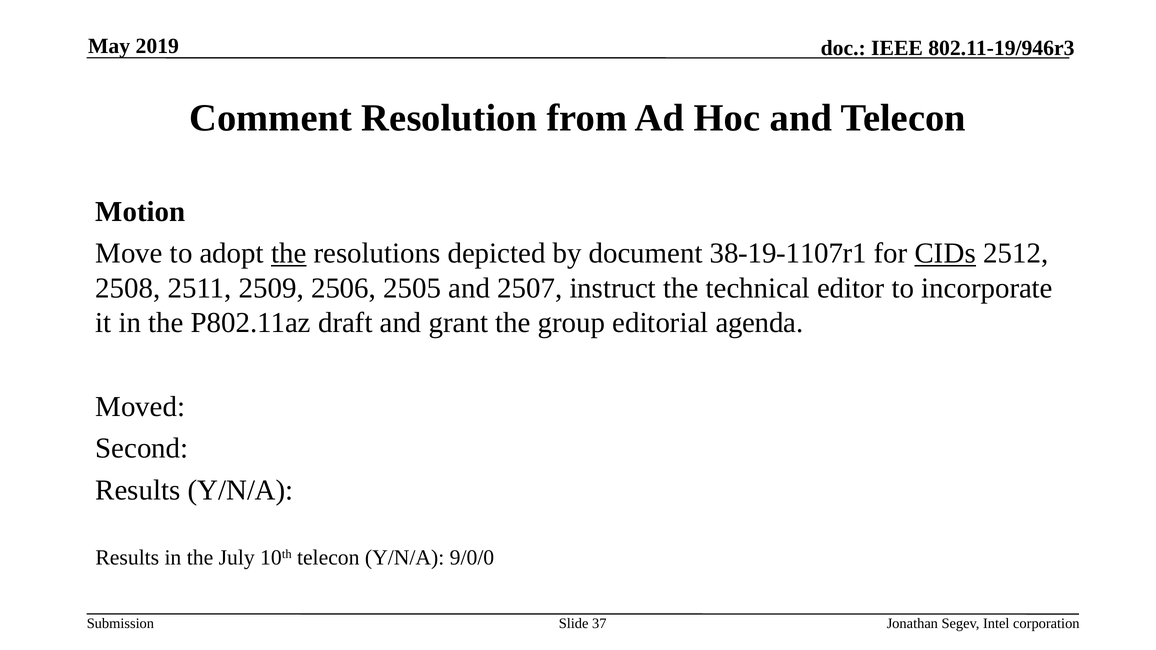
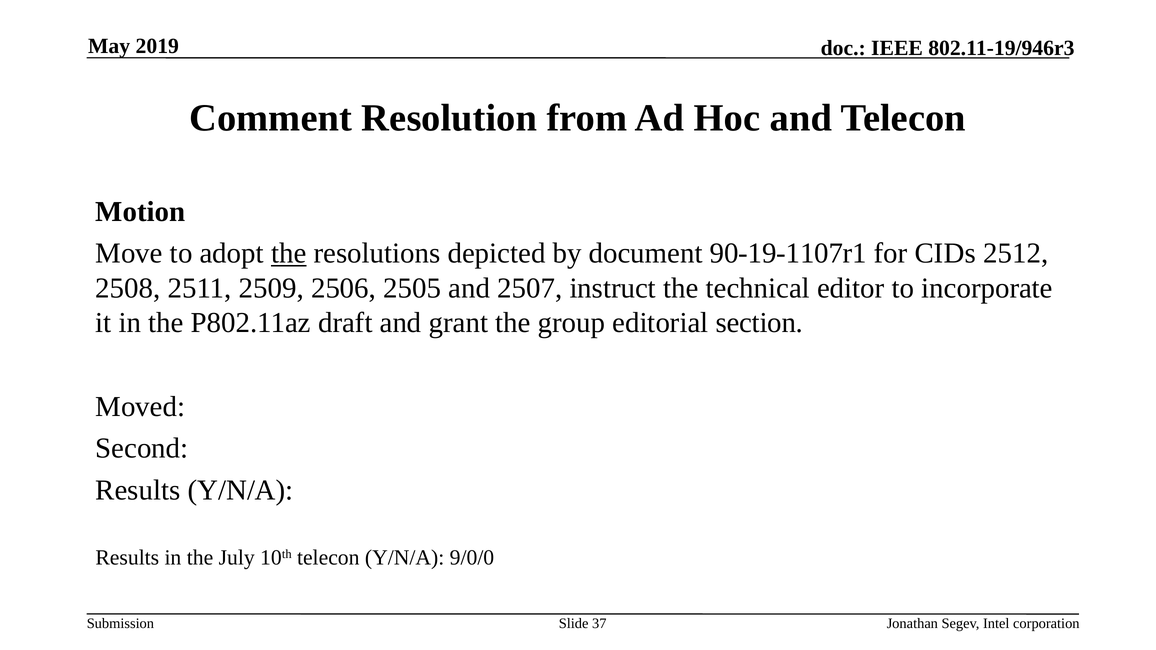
38-19-1107r1: 38-19-1107r1 -> 90-19-1107r1 (788, 253)
CIDs underline: present -> none (945, 253)
agenda: agenda -> section (759, 323)
